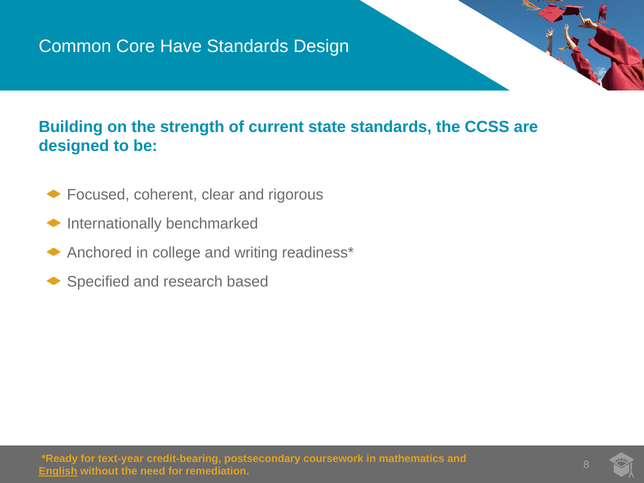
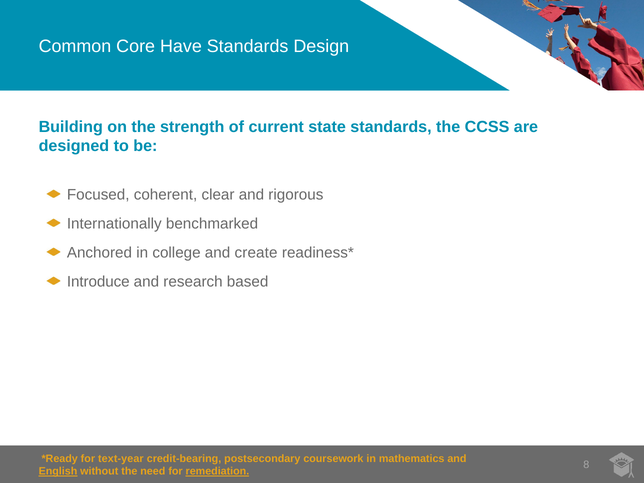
writing: writing -> create (256, 253)
Specified: Specified -> Introduce (98, 282)
remediation underline: none -> present (217, 471)
